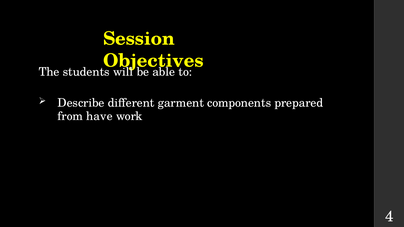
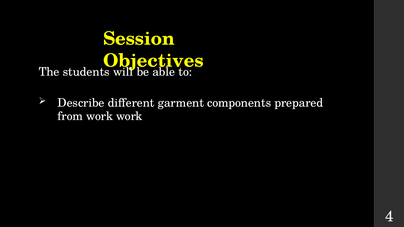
from have: have -> work (100, 116)
